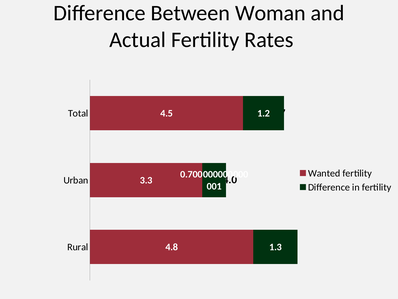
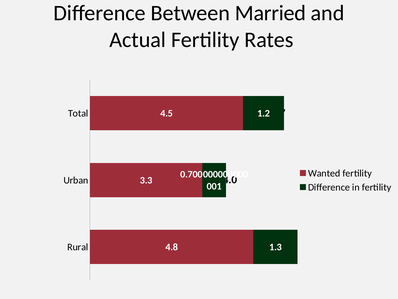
Woman: Woman -> Married (270, 13)
